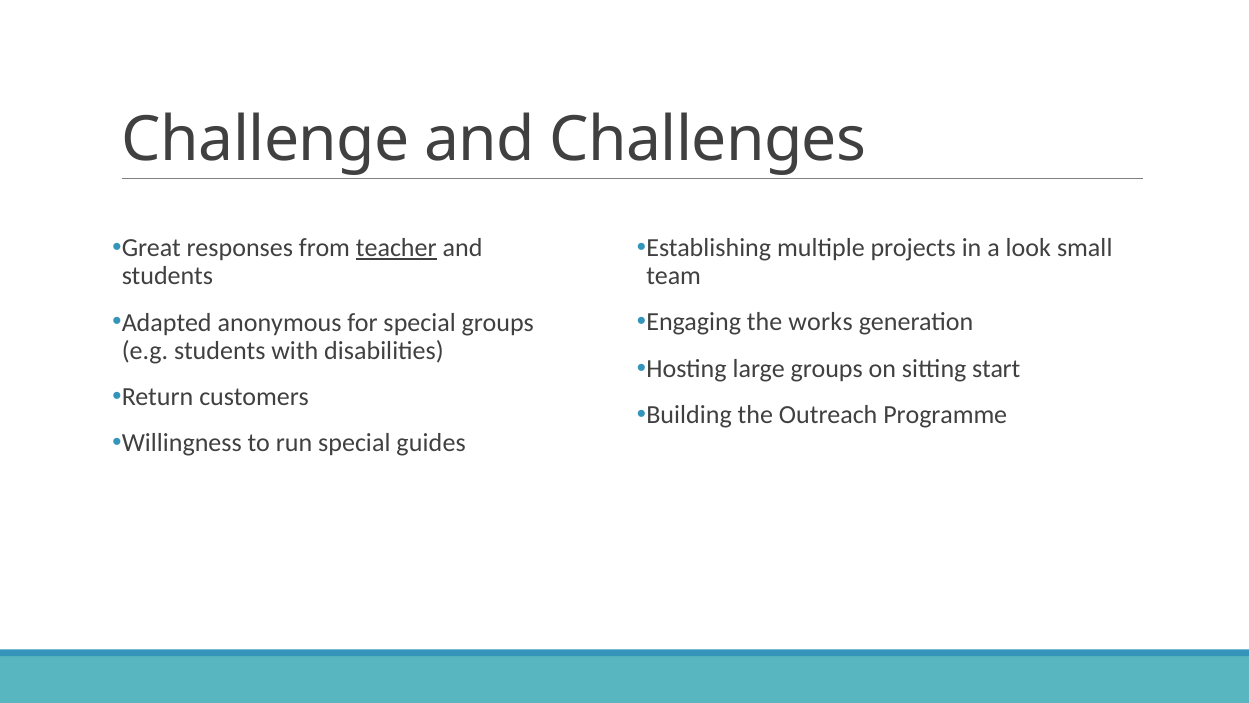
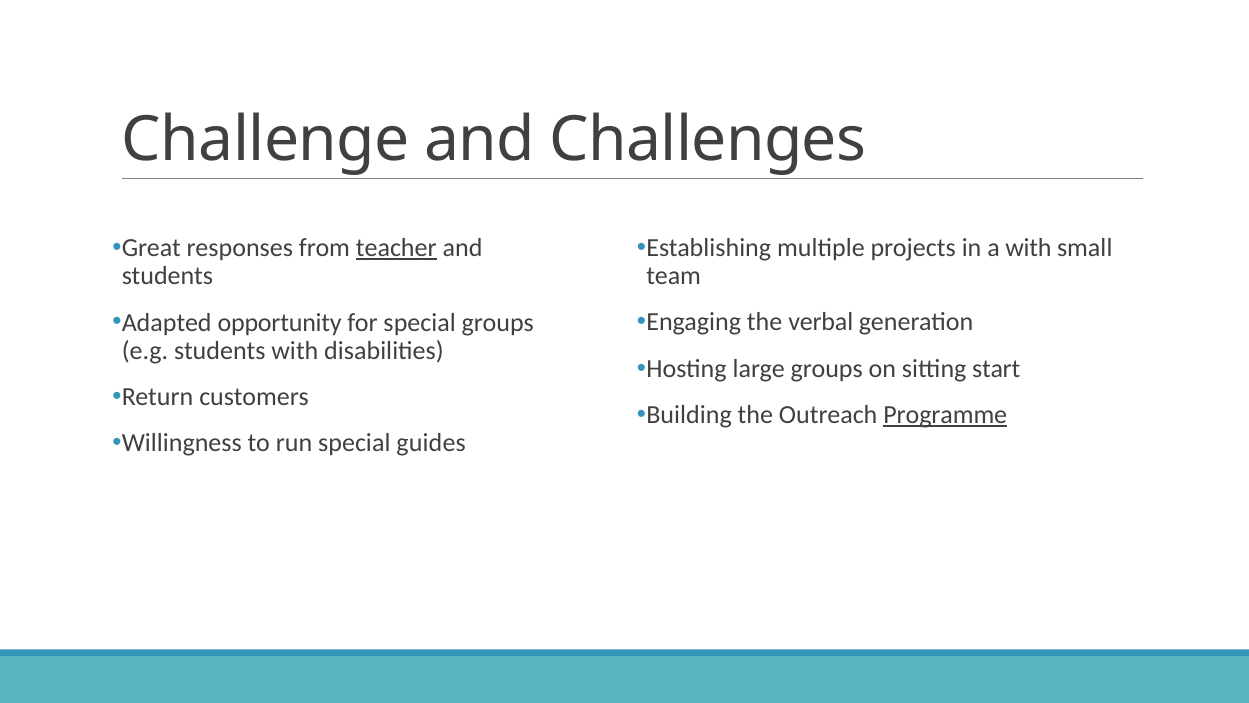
a look: look -> with (1028, 248)
works: works -> verbal (821, 322)
anonymous: anonymous -> opportunity (280, 322)
Programme underline: none -> present (945, 415)
